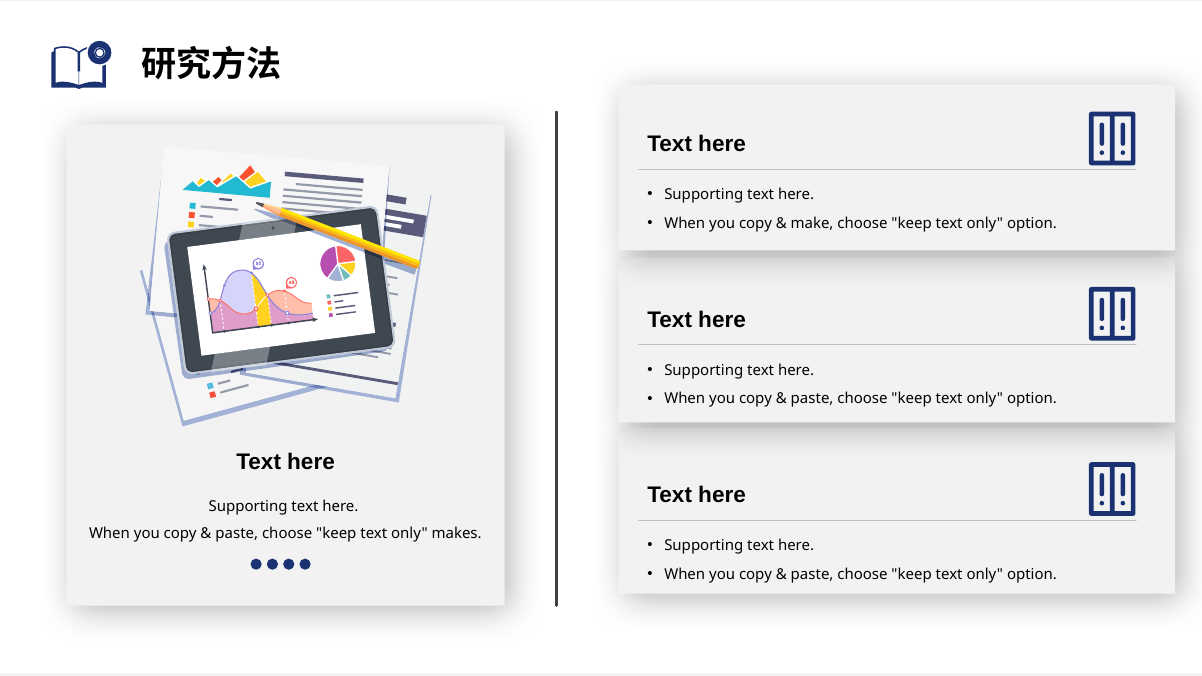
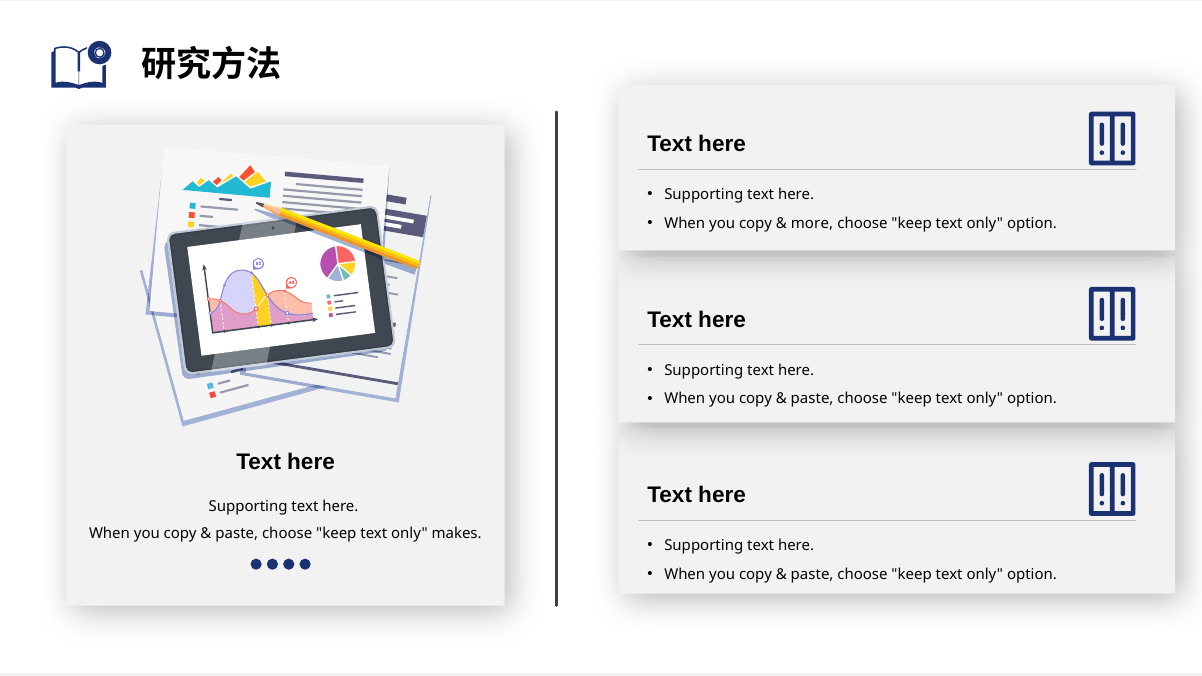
make: make -> more (812, 224)
